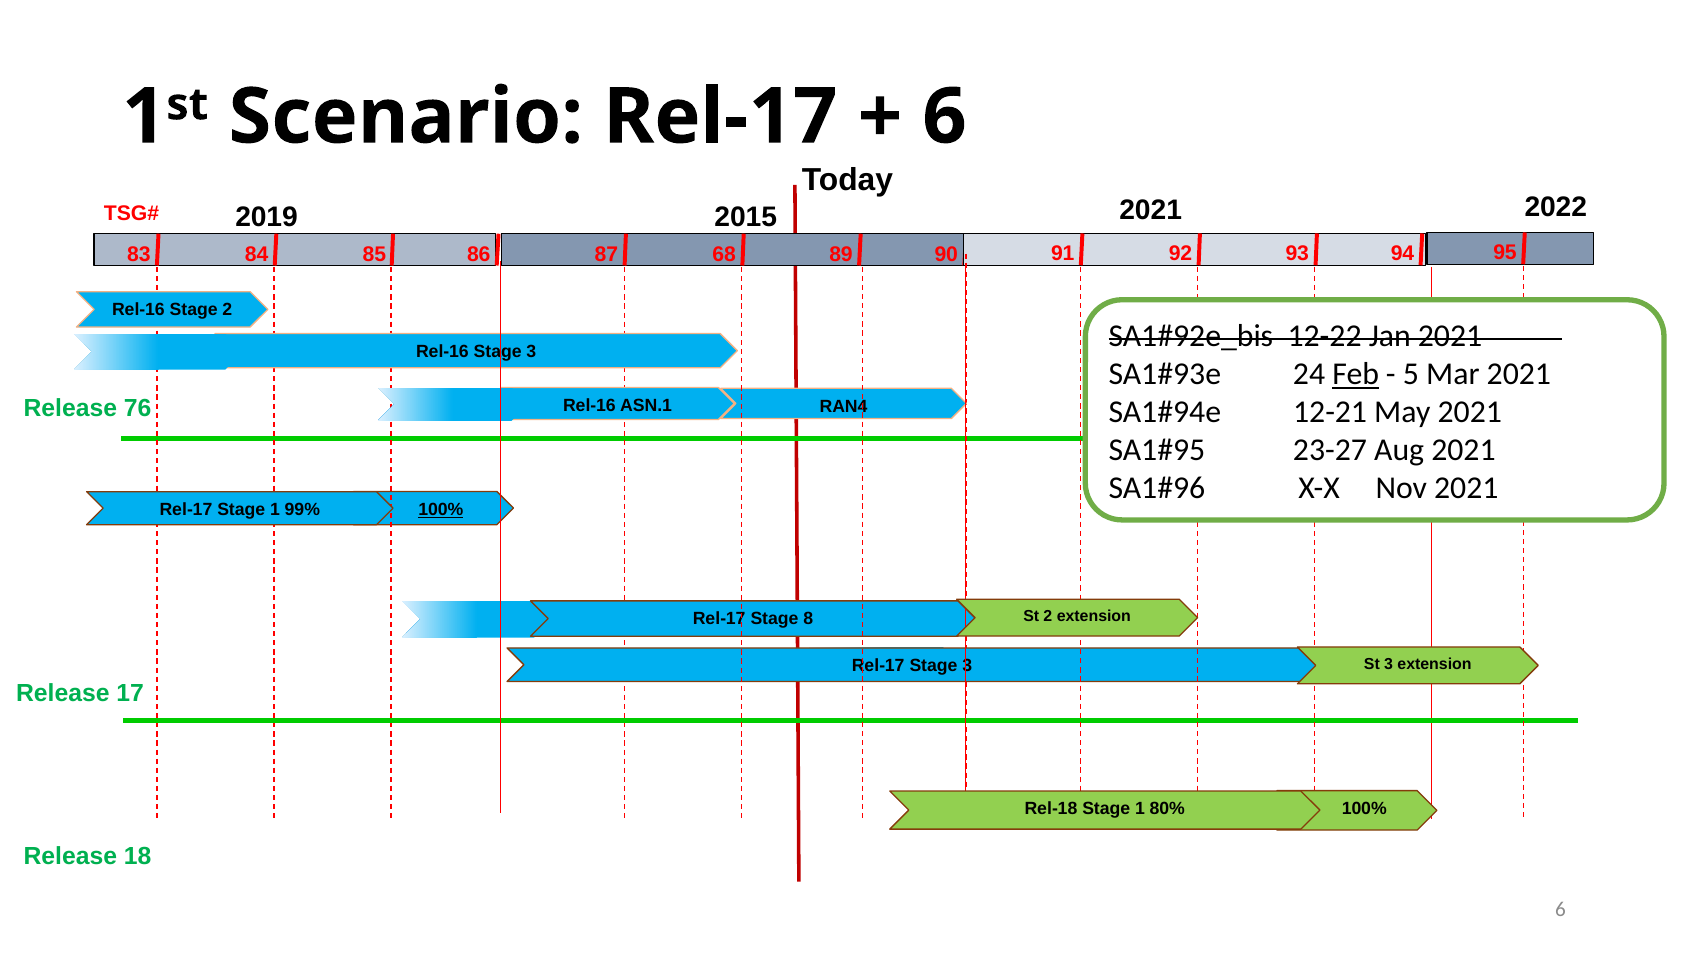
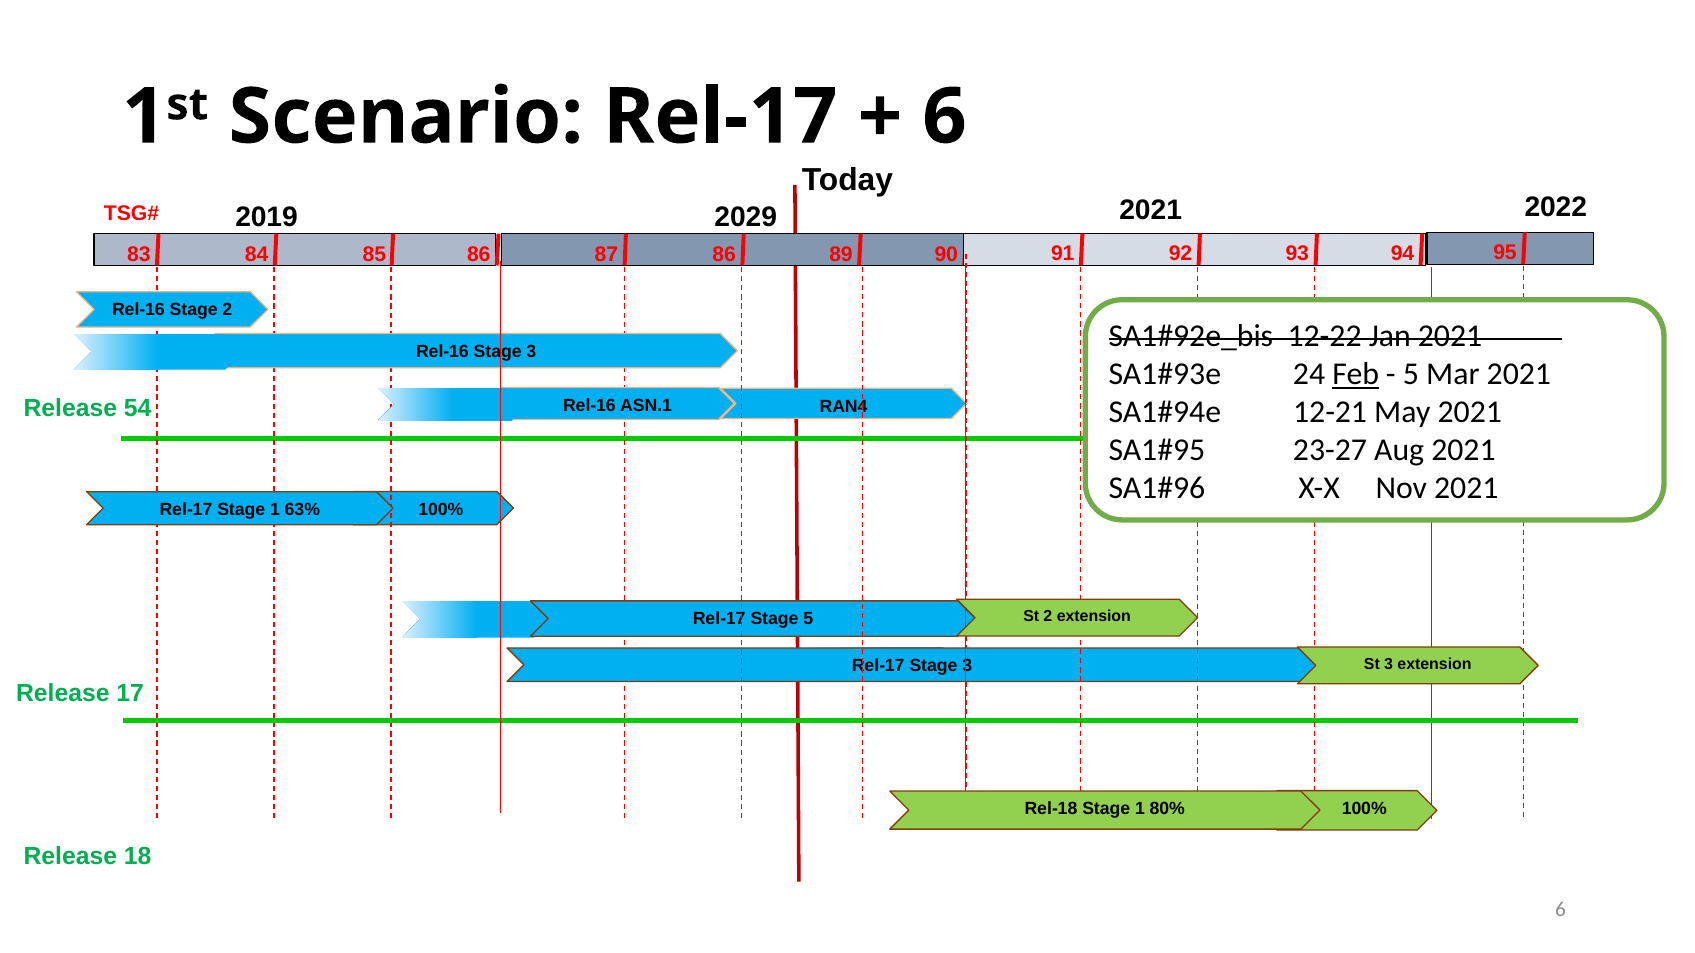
2015: 2015 -> 2029 (746, 217)
87 68: 68 -> 86 (724, 254)
76: 76 -> 54 (138, 408)
100% underline: present -> none (441, 510)
99%: 99% -> 63% (302, 510)
Stage 8: 8 -> 5 (808, 619)
